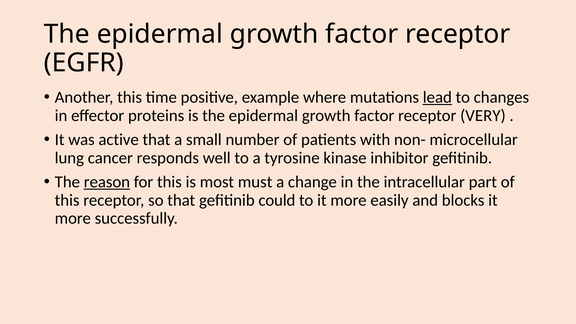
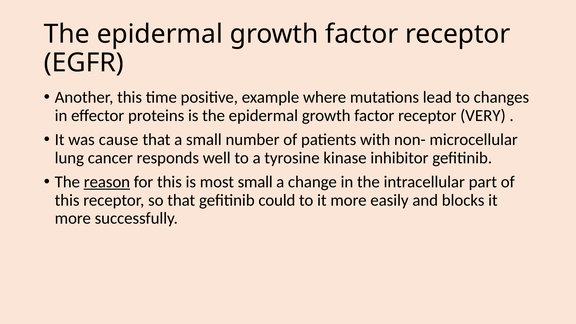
lead underline: present -> none (437, 97)
active: active -> cause (119, 140)
most must: must -> small (255, 182)
